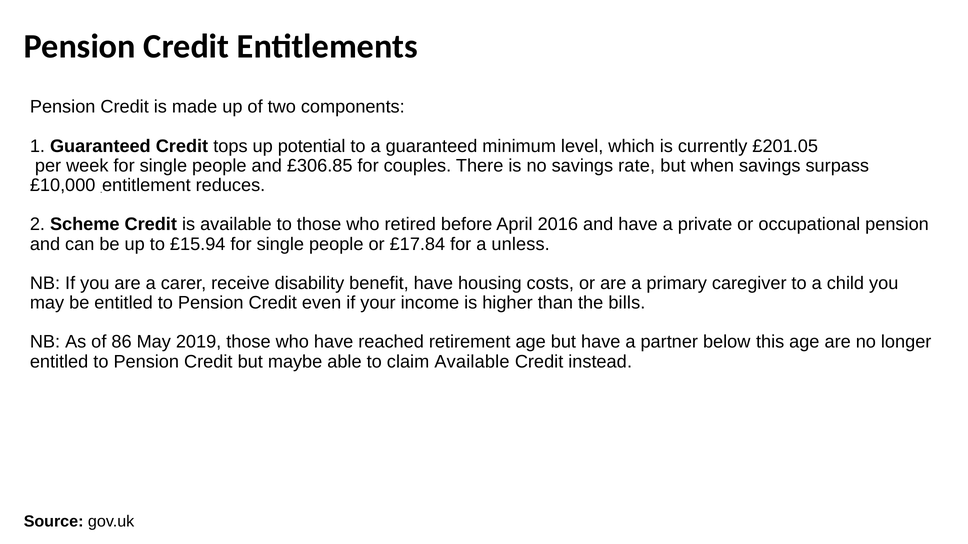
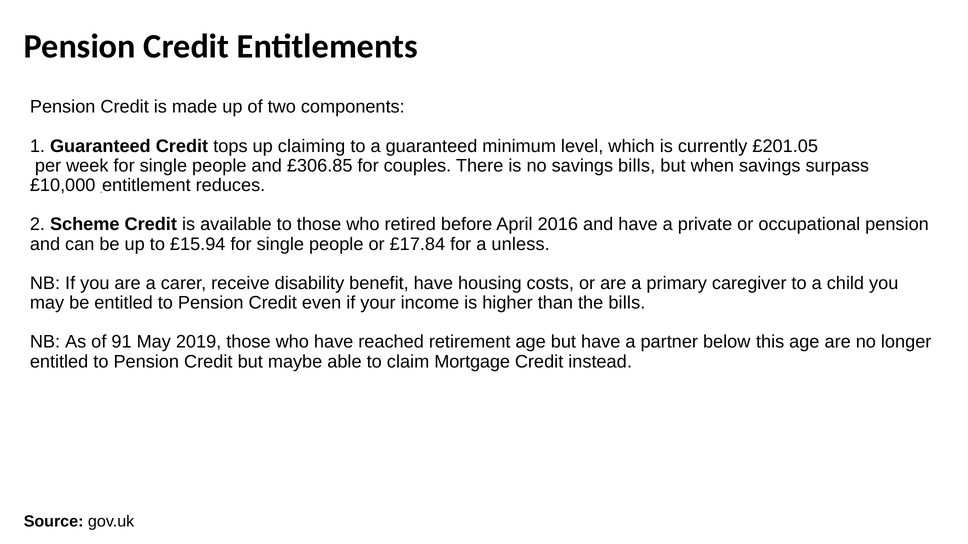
potential: potential -> claiming (312, 146)
savings rate: rate -> bills (637, 166)
86: 86 -> 91 (122, 342)
claim Available: Available -> Mortgage (472, 362)
